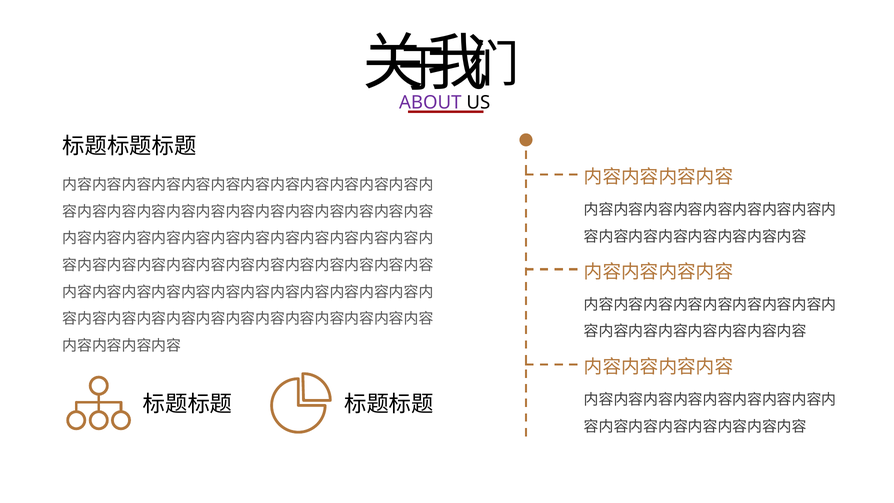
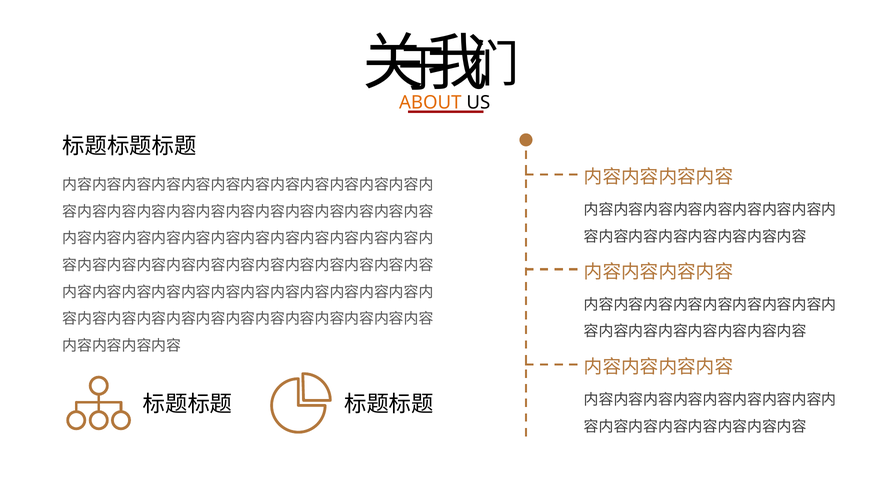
ABOUT colour: purple -> orange (430, 103)
